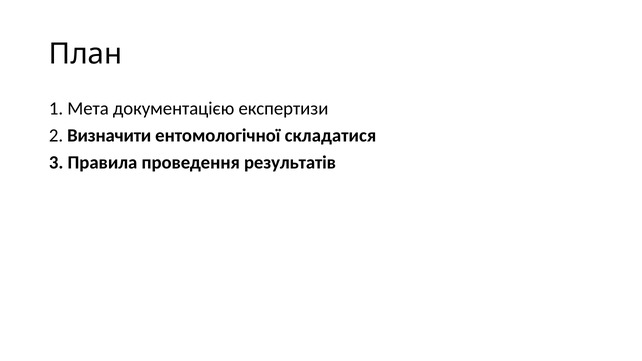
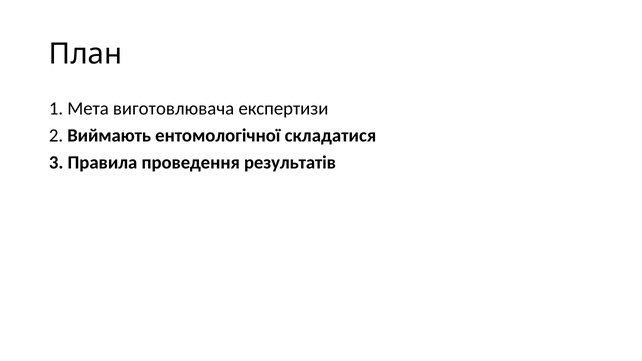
документацією: документацією -> виготовлювача (174, 109)
Визначити: Визначити -> Виймають (109, 135)
